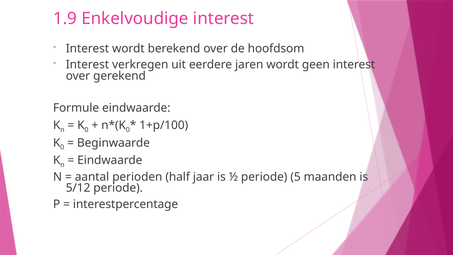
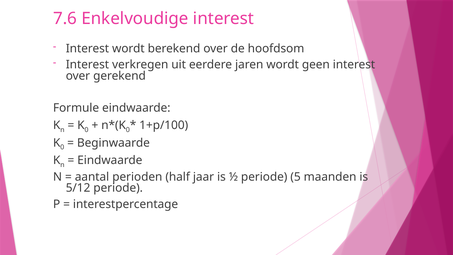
1.9: 1.9 -> 7.6 (65, 18)
